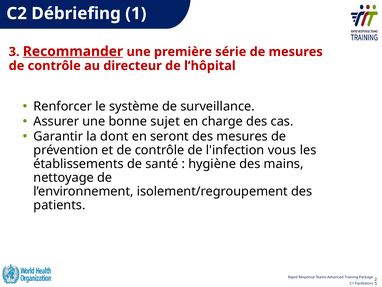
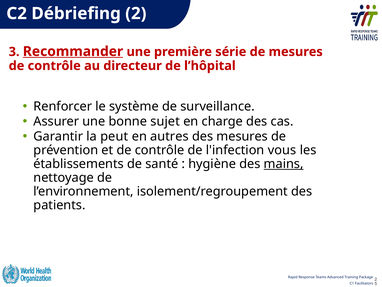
Débriefing 1: 1 -> 2 (136, 13)
dont: dont -> peut (114, 136)
seront: seront -> autres (169, 136)
mains underline: none -> present (284, 164)
